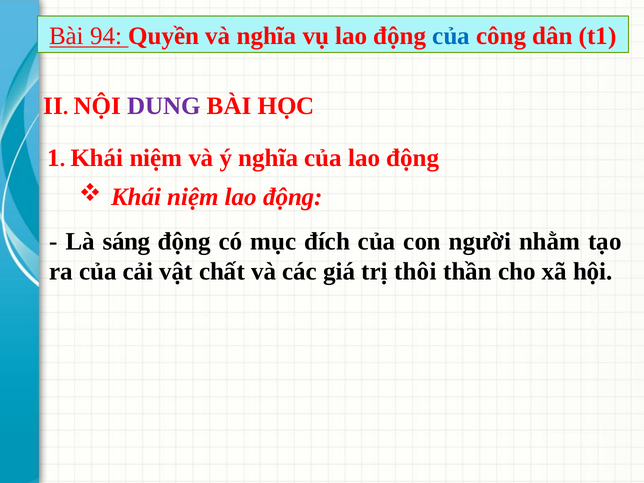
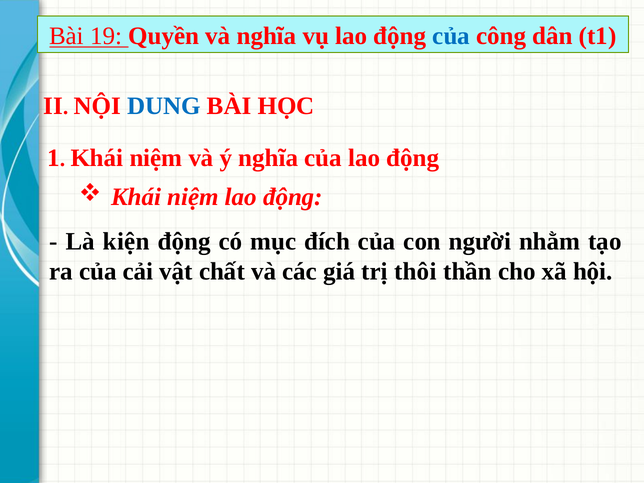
94: 94 -> 19 (106, 36)
DUNG colour: purple -> blue (164, 106)
sáng: sáng -> kiện (126, 242)
